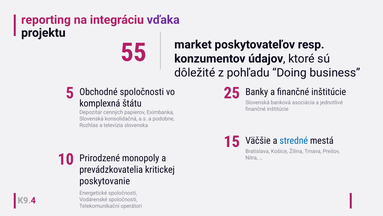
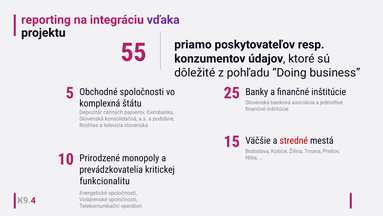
market: market -> priamo (193, 44)
stredné colour: blue -> red (294, 140)
poskytovanie: poskytovanie -> funkcionalitu (105, 181)
